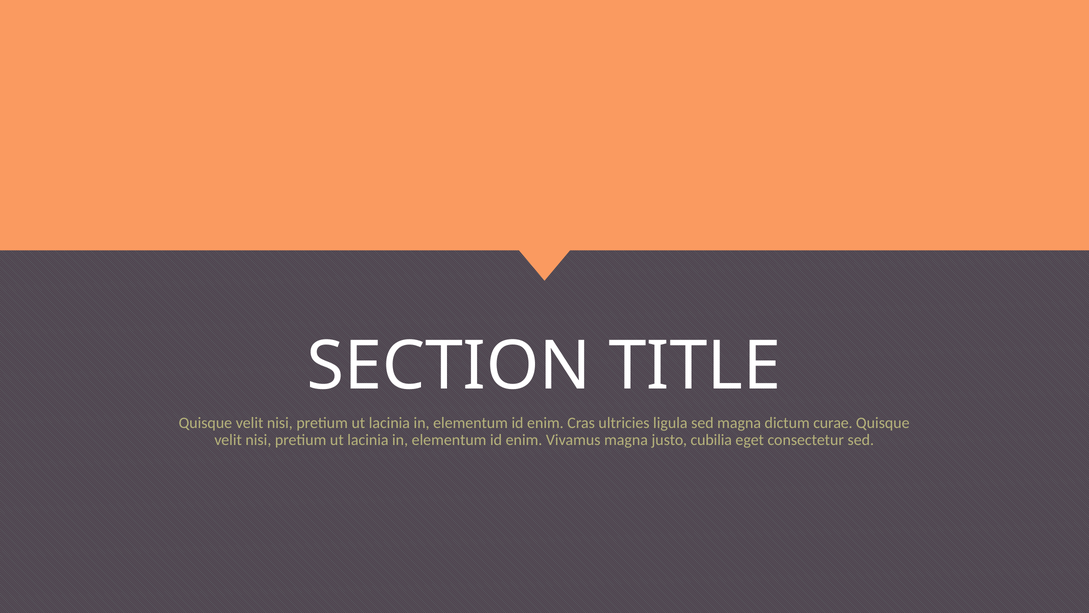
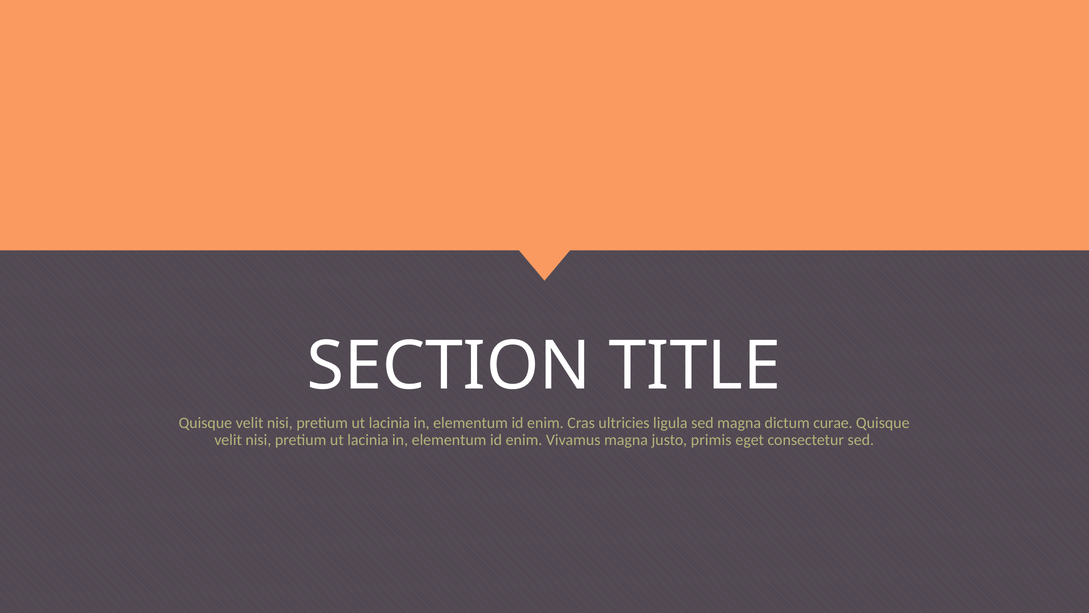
cubilia: cubilia -> primis (711, 440)
